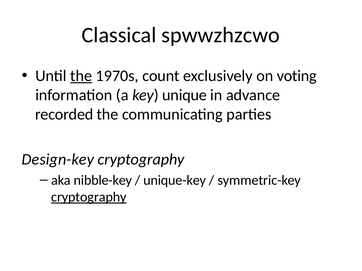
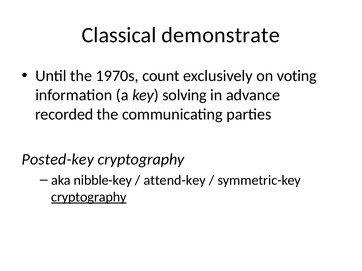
spwwzhzcwo: spwwzhzcwo -> demonstrate (221, 35)
the underline: present -> none (81, 76)
unique: unique -> solving (185, 95)
Design-key: Design-key -> Posted-key (58, 160)
unique-key: unique-key -> attend-key (175, 180)
